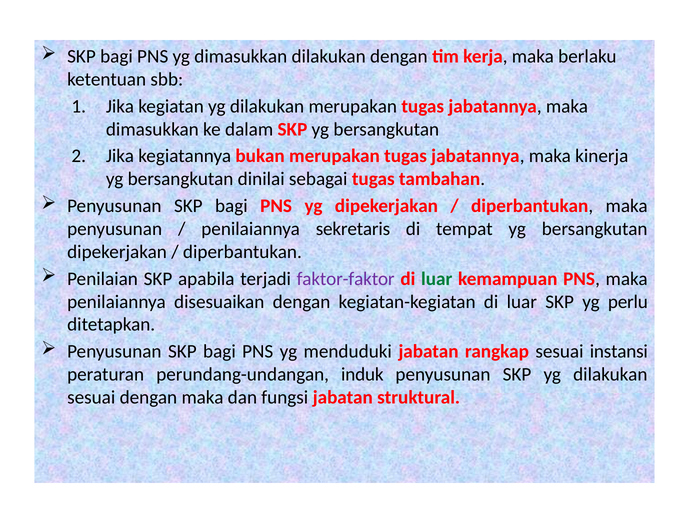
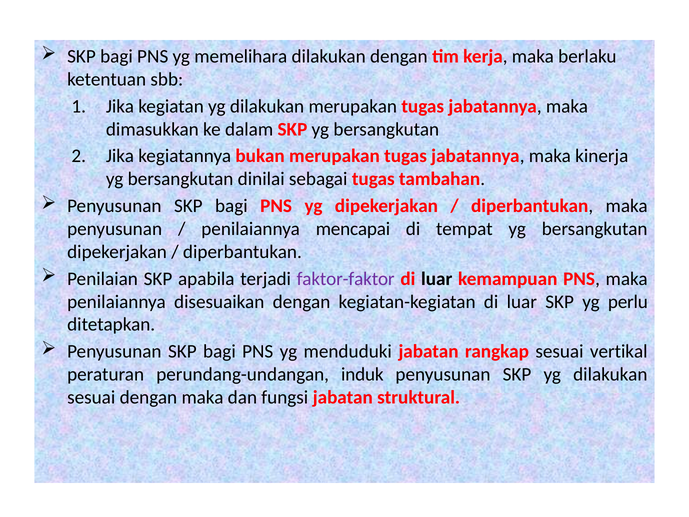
yg dimasukkan: dimasukkan -> memelihara (241, 56)
sekretaris: sekretaris -> mencapai (353, 229)
luar colour: green -> black (437, 279)
instansi: instansi -> vertikal (619, 351)
